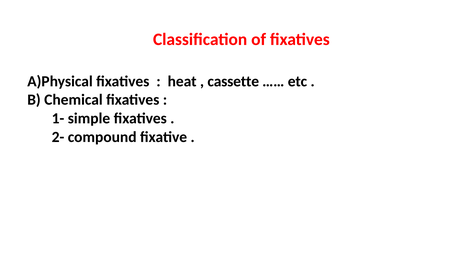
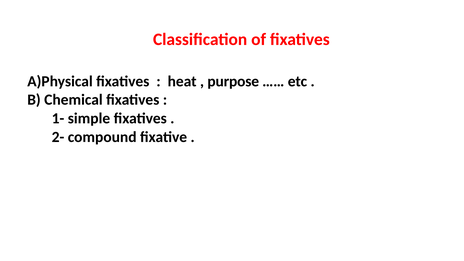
cassette: cassette -> purpose (233, 81)
